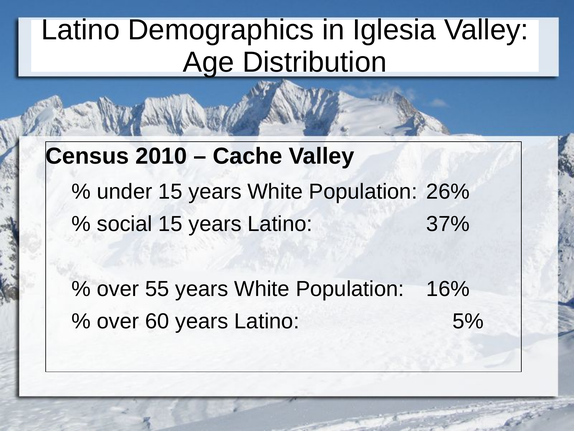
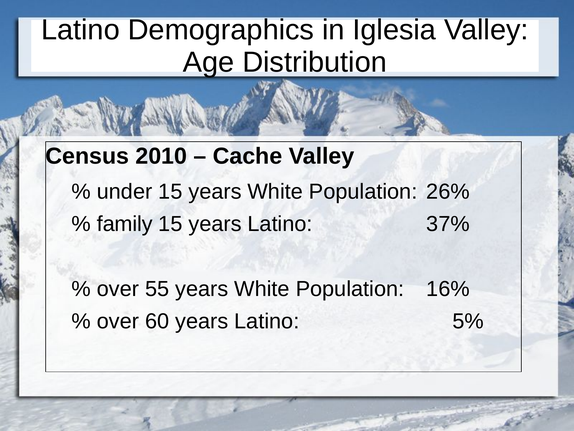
social: social -> family (125, 224)
